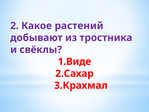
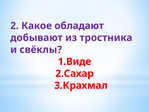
растений: растений -> обладают (79, 26)
